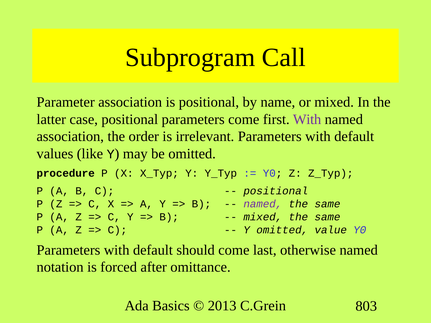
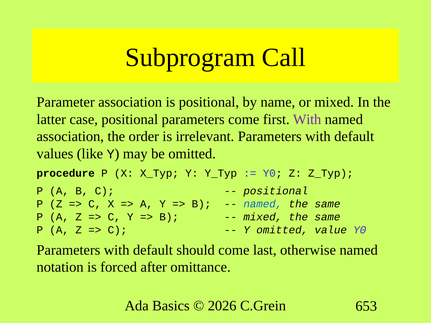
named colour: purple -> blue (263, 204)
2013: 2013 -> 2026 (222, 306)
803: 803 -> 653 (366, 306)
